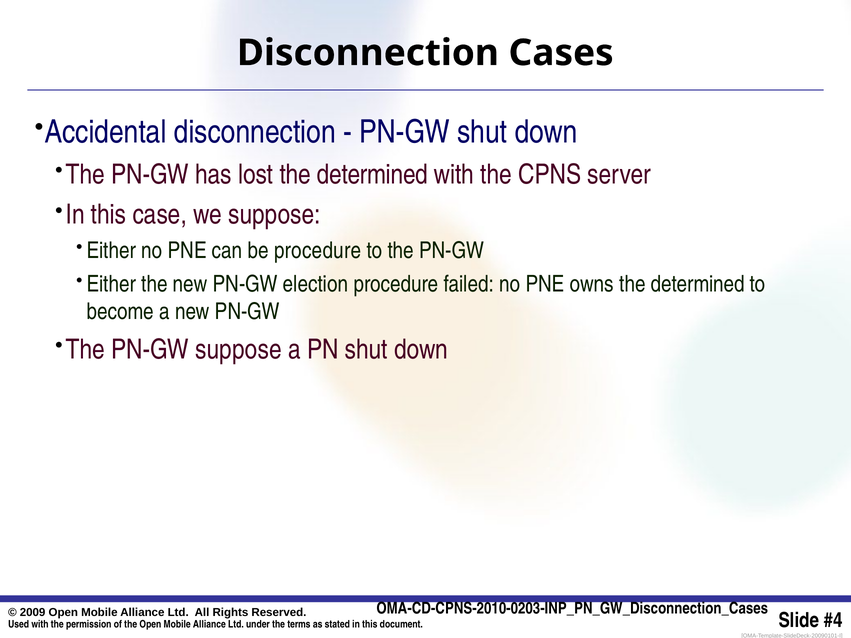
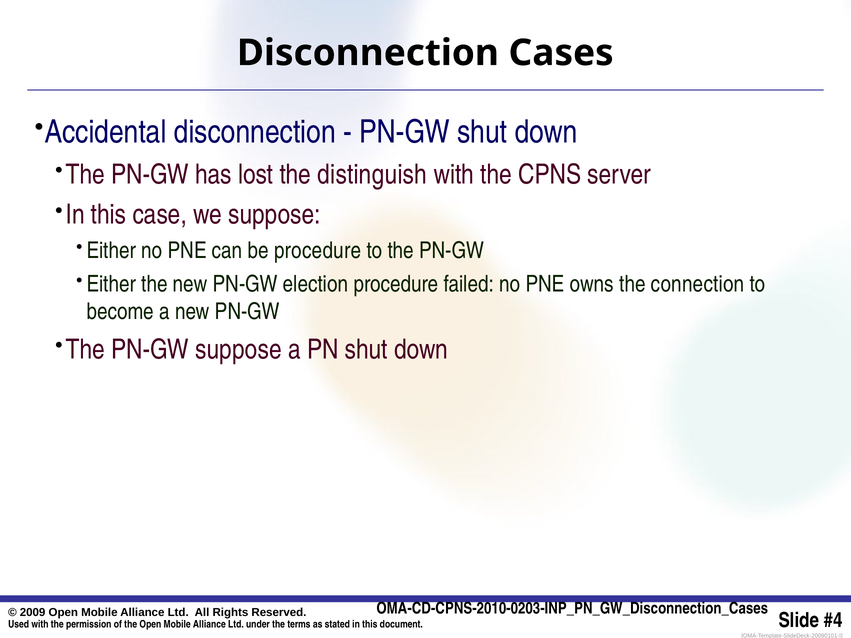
lost the determined: determined -> distinguish (372, 175)
owns the determined: determined -> connection (698, 284)
